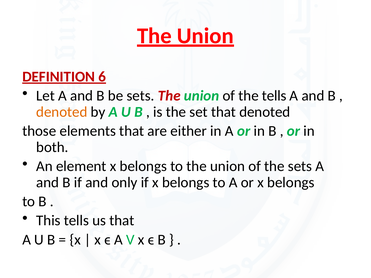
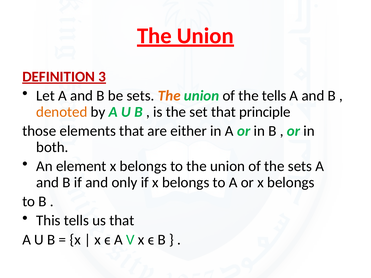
6: 6 -> 3 (102, 77)
The colour: red -> orange (169, 96)
that denoted: denoted -> principle (265, 112)
